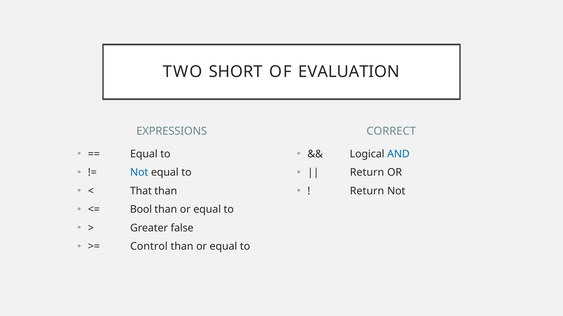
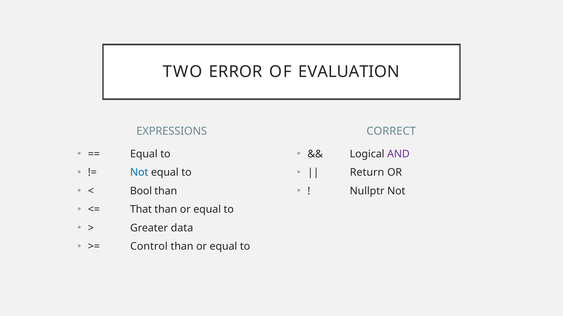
SHORT: SHORT -> ERROR (236, 72)
AND colour: blue -> purple (398, 154)
That: That -> Bool (141, 191)
Return: Return -> Nullptr (367, 191)
Bool: Bool -> That (141, 210)
false: false -> data (182, 228)
